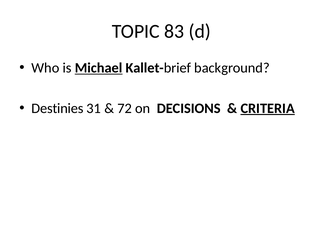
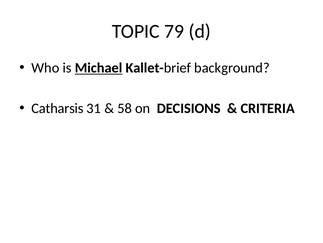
83: 83 -> 79 (174, 31)
Destinies: Destinies -> Catharsis (57, 108)
72: 72 -> 58 (125, 108)
CRITERIA underline: present -> none (268, 108)
